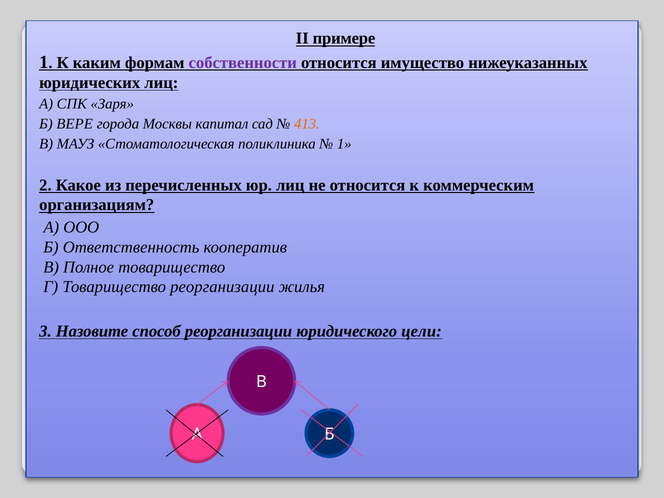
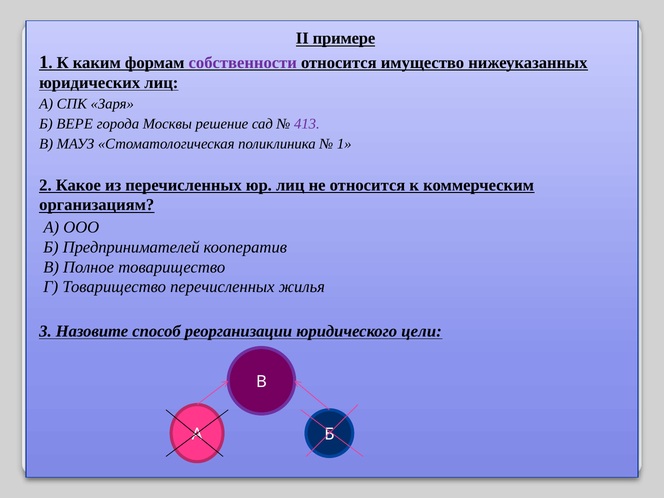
капитал: капитал -> решение (222, 124)
413 colour: orange -> purple (307, 124)
Ответственность: Ответственность -> Предпринимателей (131, 247)
Товарищество реорганизации: реорганизации -> перечисленных (222, 287)
